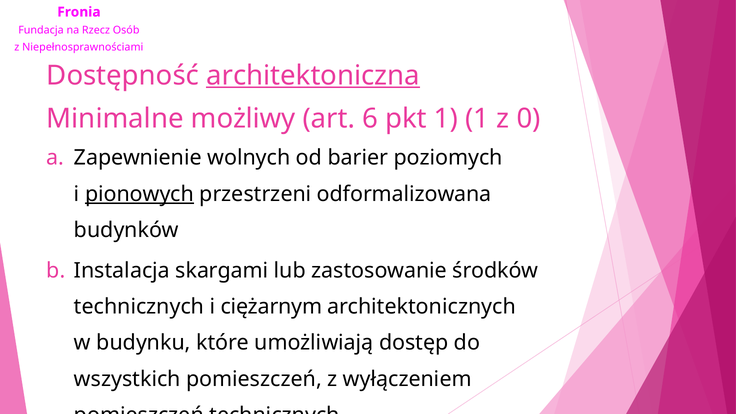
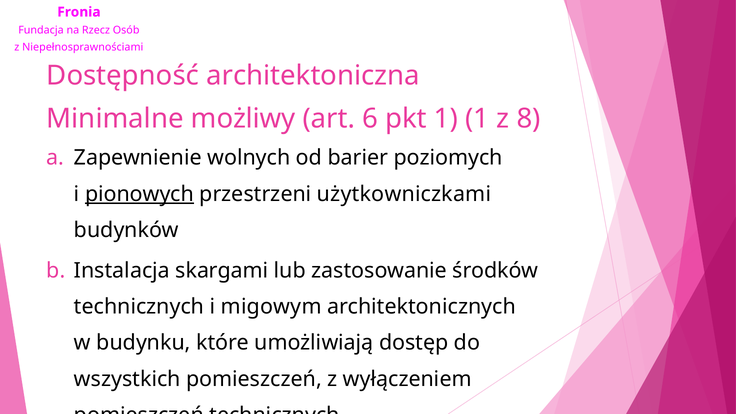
architektoniczna underline: present -> none (313, 76)
0: 0 -> 8 (529, 119)
odformalizowana: odformalizowana -> użytkowniczkami (404, 194)
ciężarnym: ciężarnym -> migowym (271, 307)
